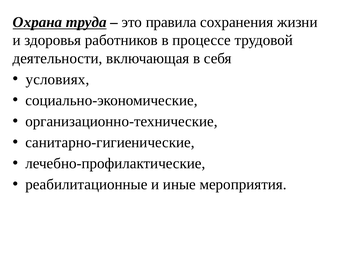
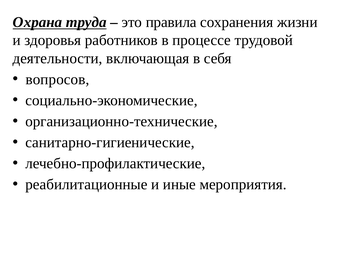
условиях: условиях -> вопросов (57, 79)
